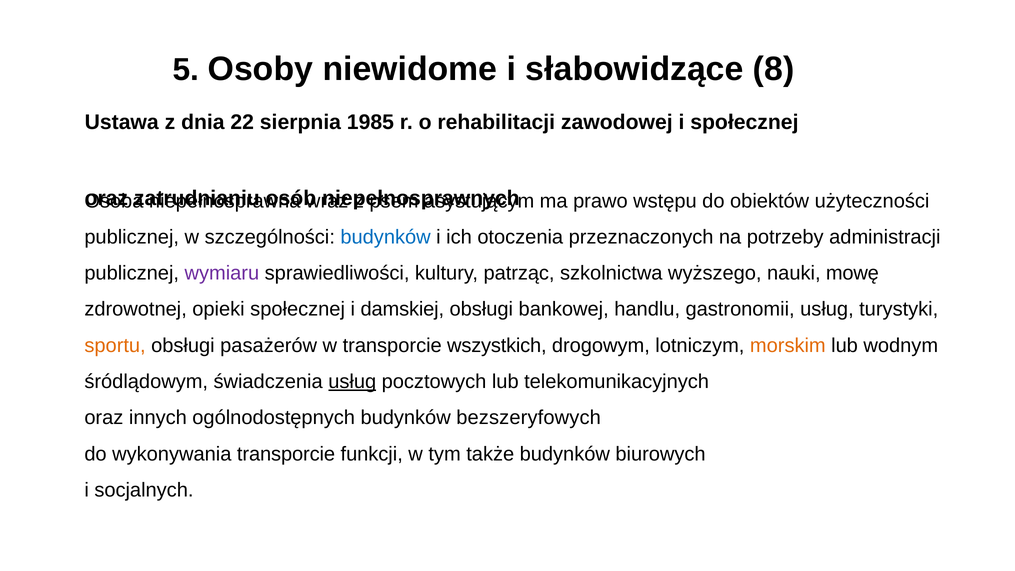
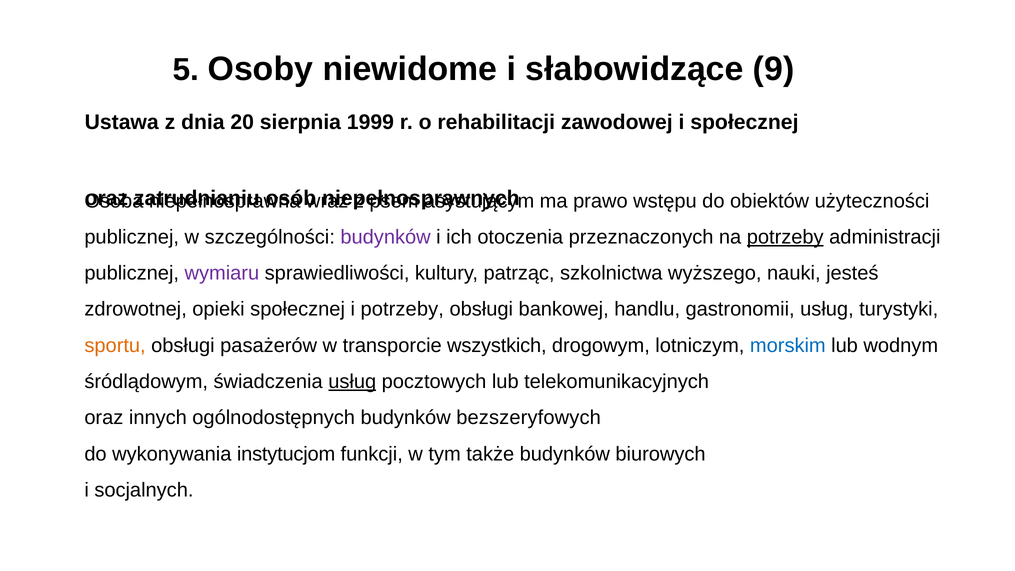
8: 8 -> 9 (774, 69)
22: 22 -> 20 (242, 122)
1985: 1985 -> 1999 (370, 122)
budynków colour: blue -> purple (386, 237)
potrzeby underline: none -> present (785, 237)
mowę: mowę -> jesteś (852, 273)
i damskiej: damskiej -> potrzeby (402, 309)
morskim colour: orange -> blue (788, 345)
wykonywania transporcie: transporcie -> instytucjom (286, 454)
